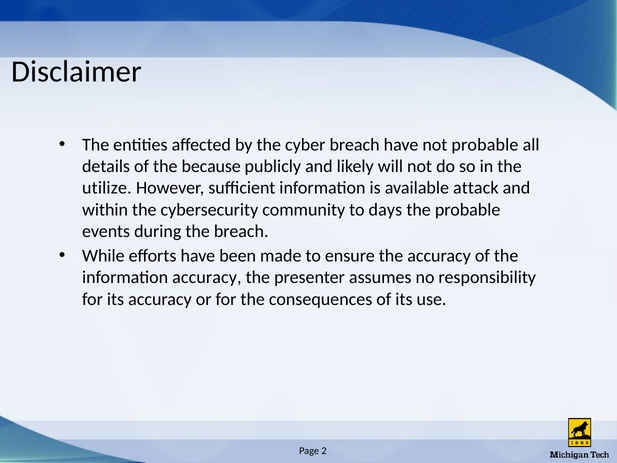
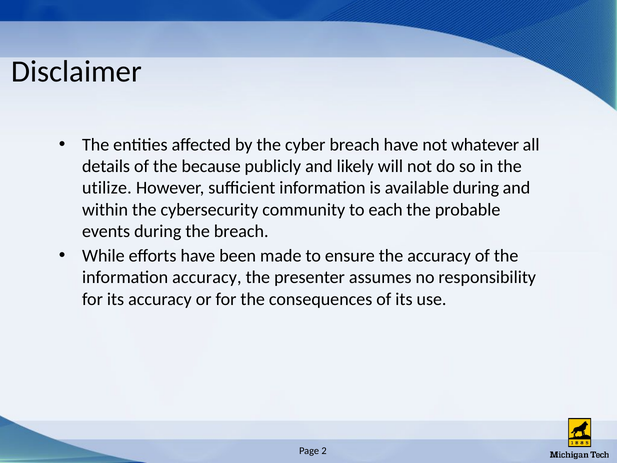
not probable: probable -> whatever (485, 145)
available attack: attack -> during (476, 188)
days: days -> each (386, 210)
